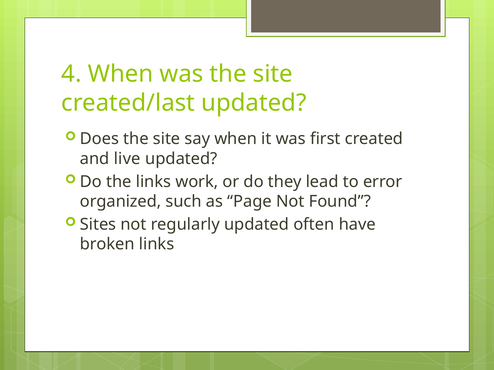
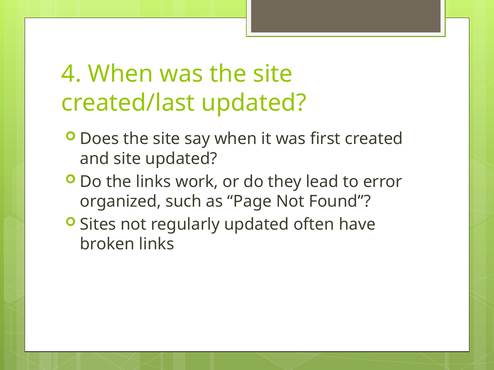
and live: live -> site (127, 159)
